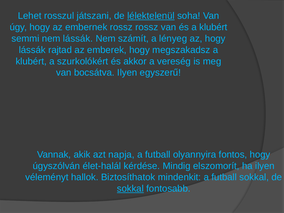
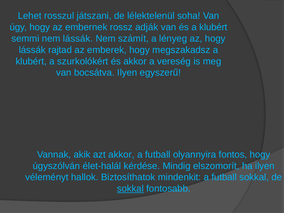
lélektelenül underline: present -> none (151, 16)
rossz rossz: rossz -> adják (147, 27)
azt napja: napja -> akkor (121, 155)
